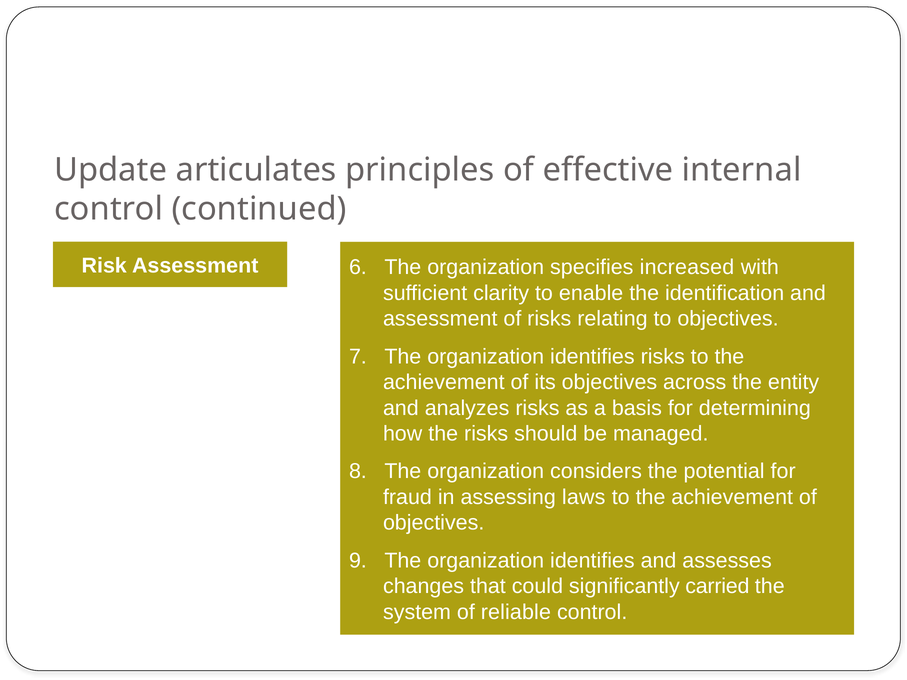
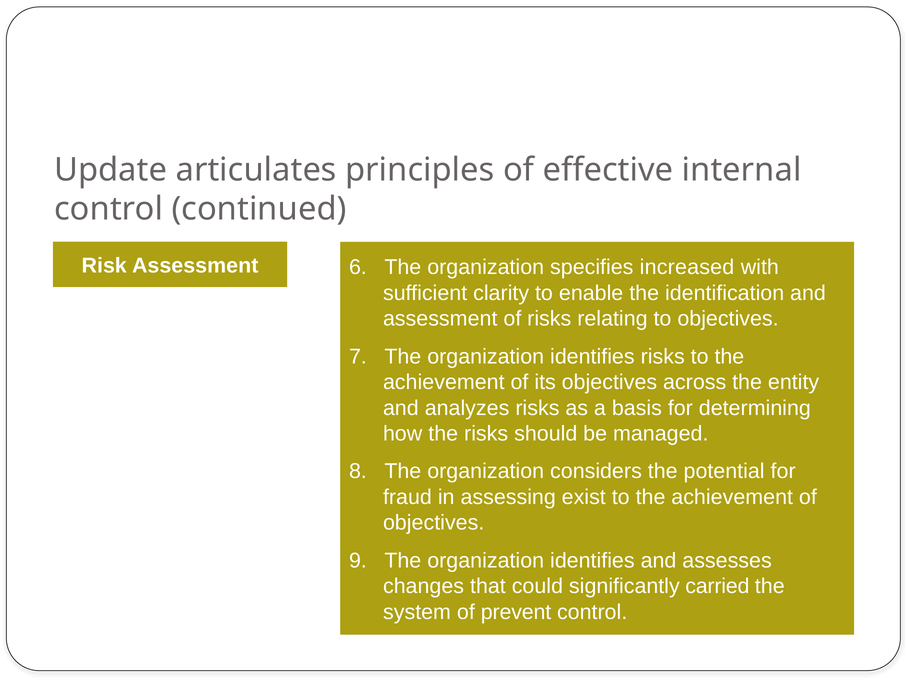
laws: laws -> exist (584, 497)
reliable: reliable -> prevent (516, 612)
